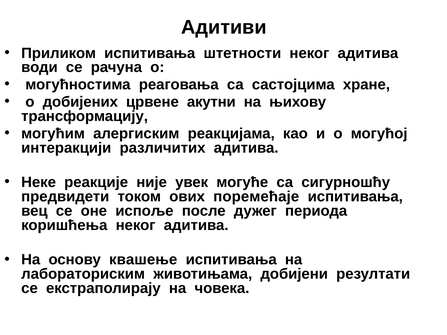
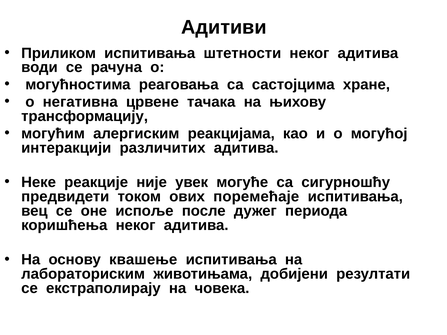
добијених: добијених -> негативна (80, 102)
акутни: акутни -> тачака (211, 102)
